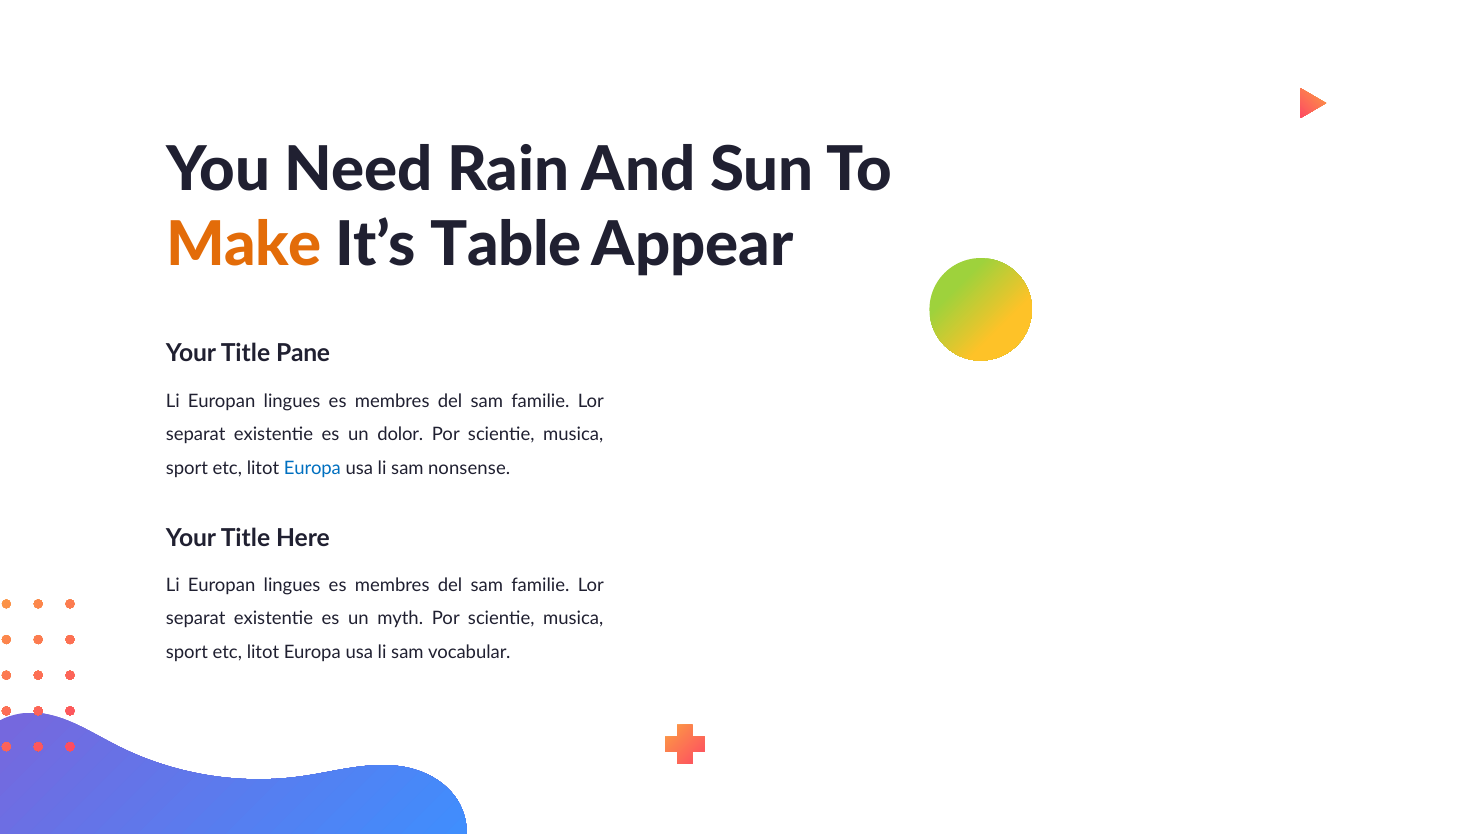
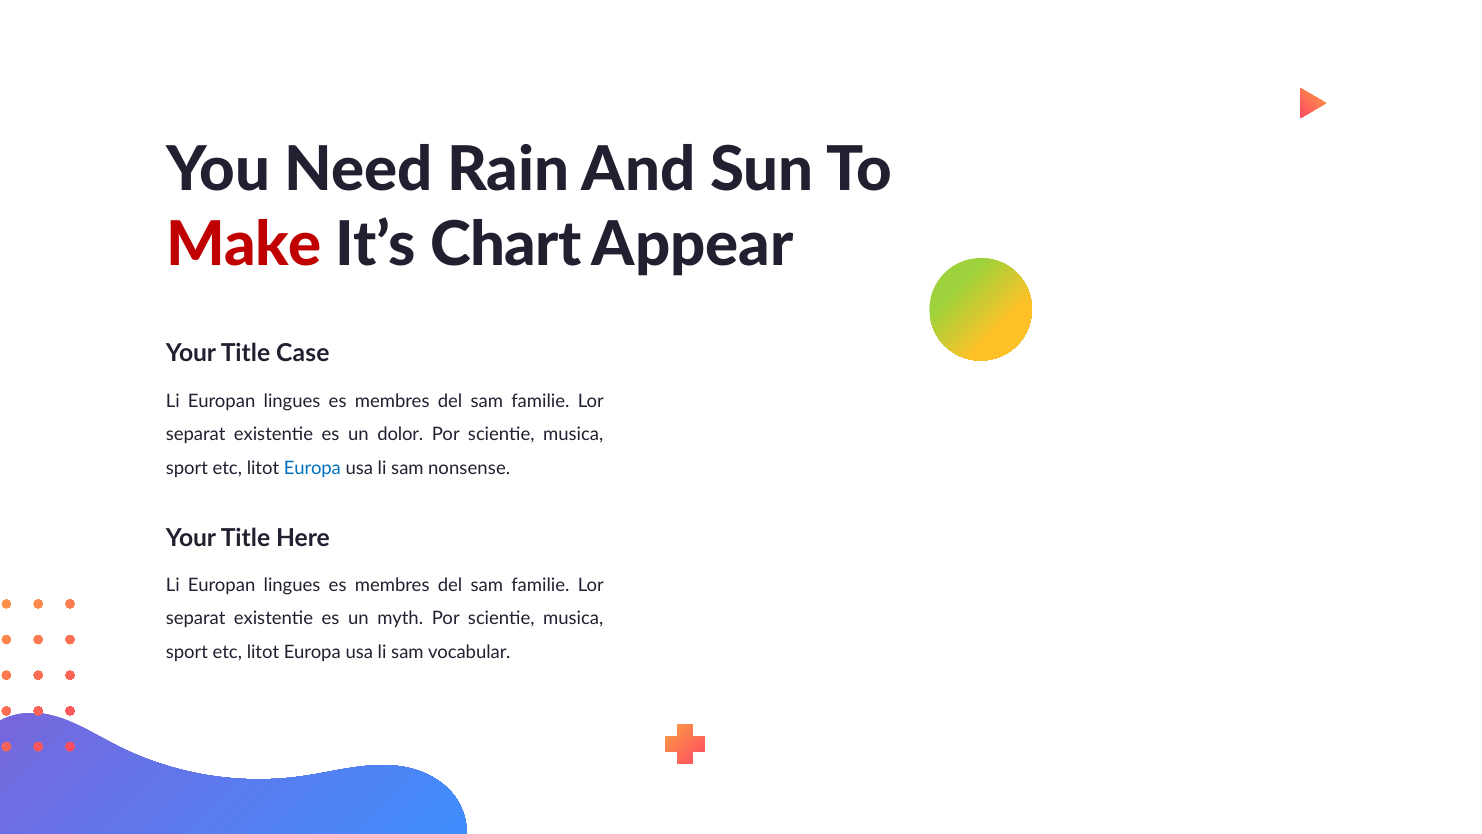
Make colour: orange -> red (244, 245)
Table: Table -> Chart (506, 245)
Pane: Pane -> Case (303, 354)
